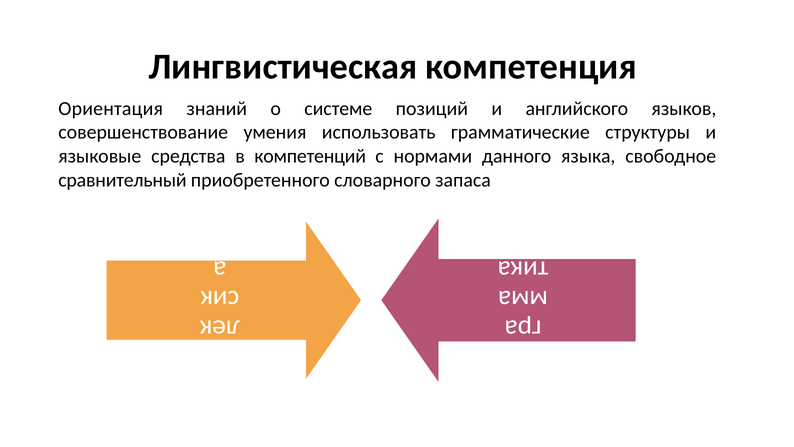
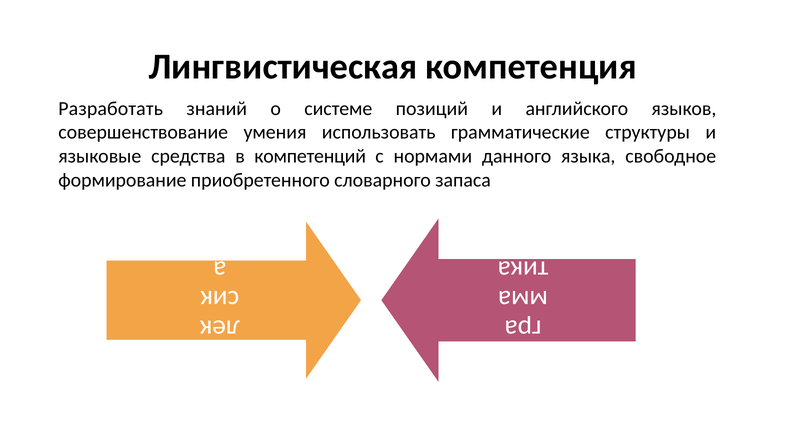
Ориентация: Ориентация -> Разработать (111, 108)
сравнительный: сравнительный -> формирование (122, 180)
